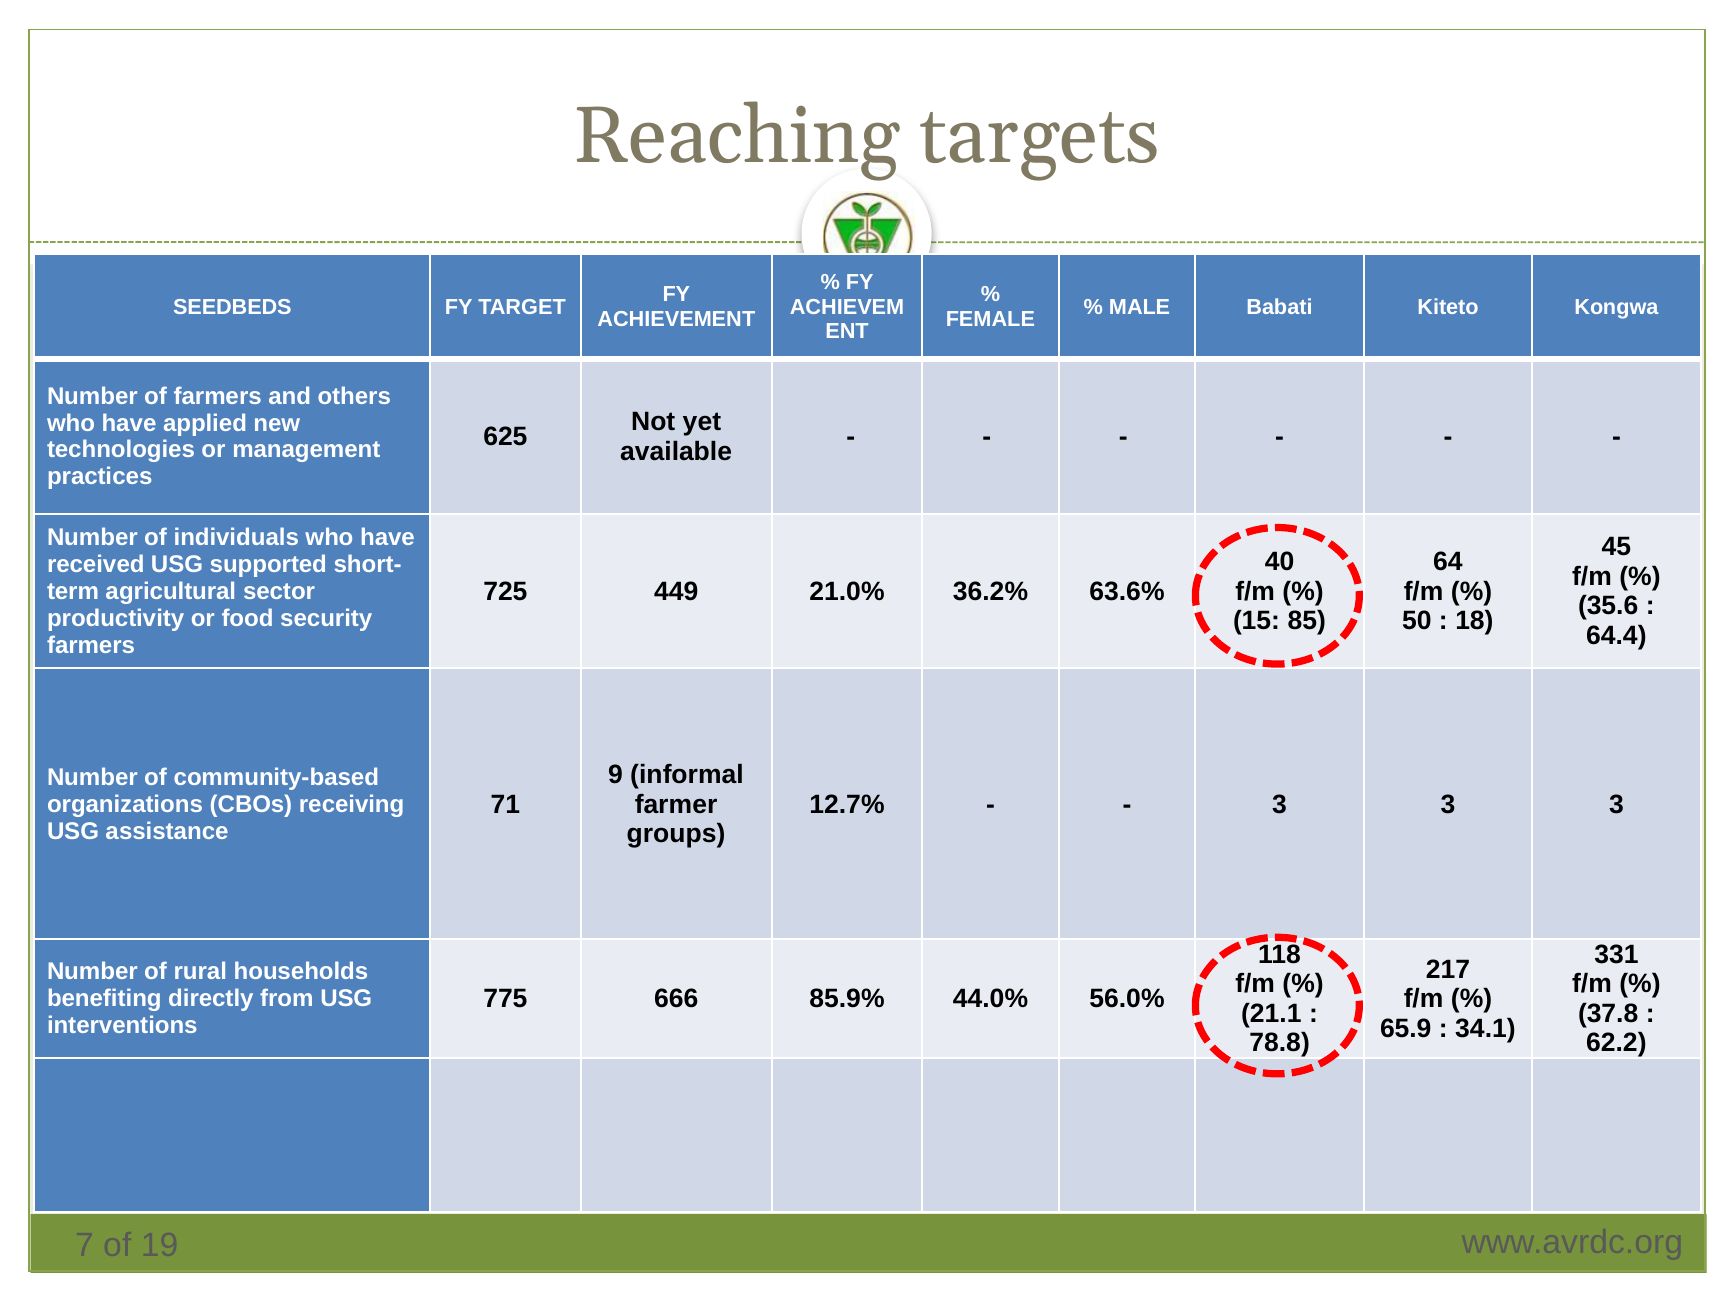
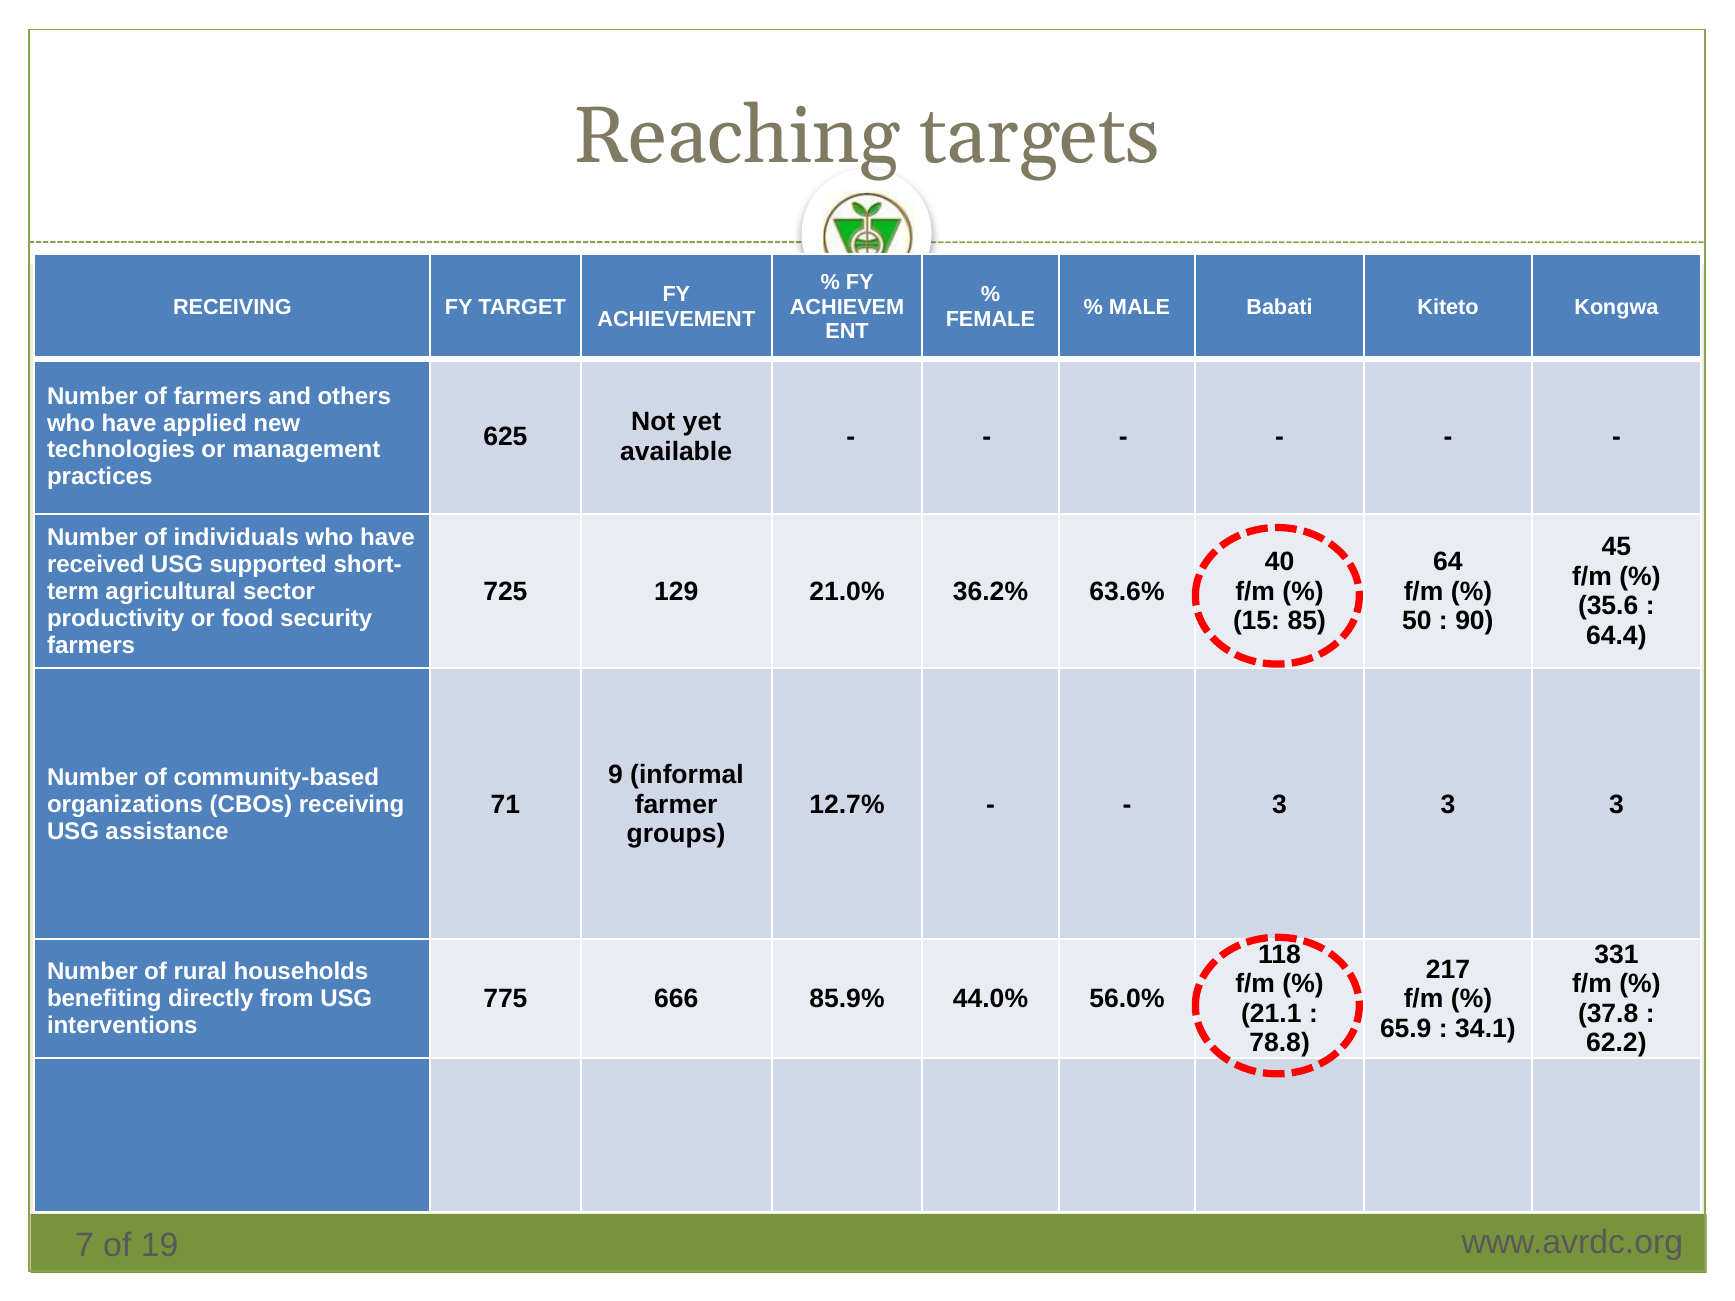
SEEDBEDS: SEEDBEDS -> RECEIVING (232, 307)
449: 449 -> 129 (676, 592)
18: 18 -> 90 (1474, 621)
